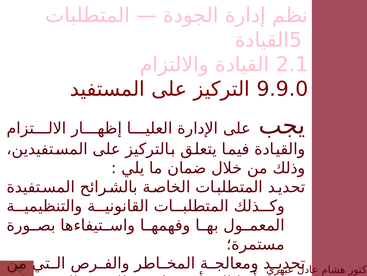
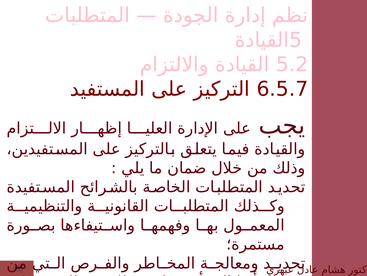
2.1: 2.1 -> 5.2 (292, 64)
9.9.0: 9.9.0 -> 6.5.7 (282, 89)
